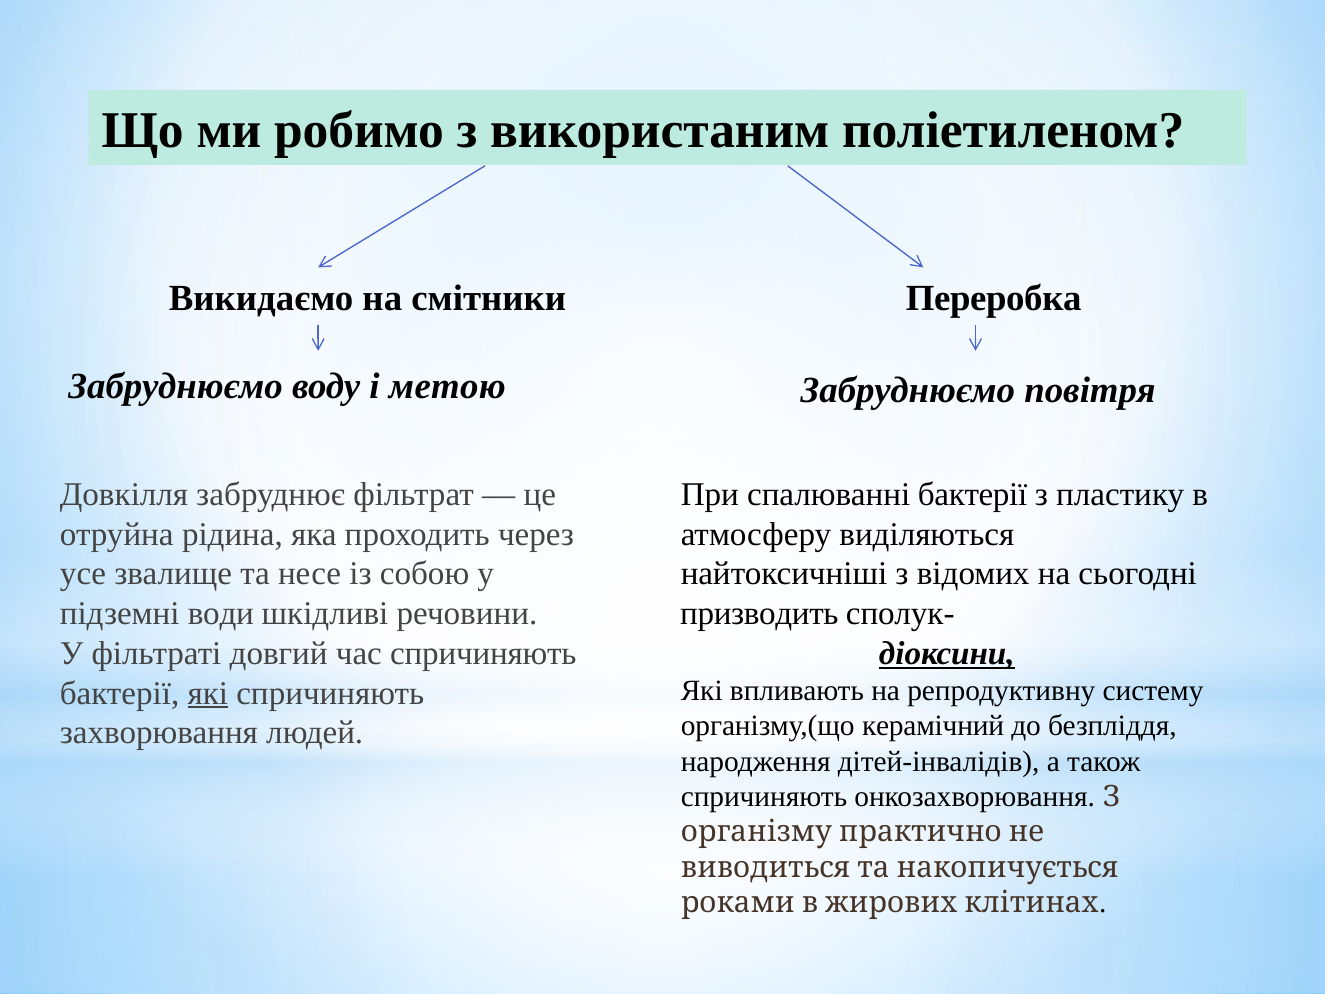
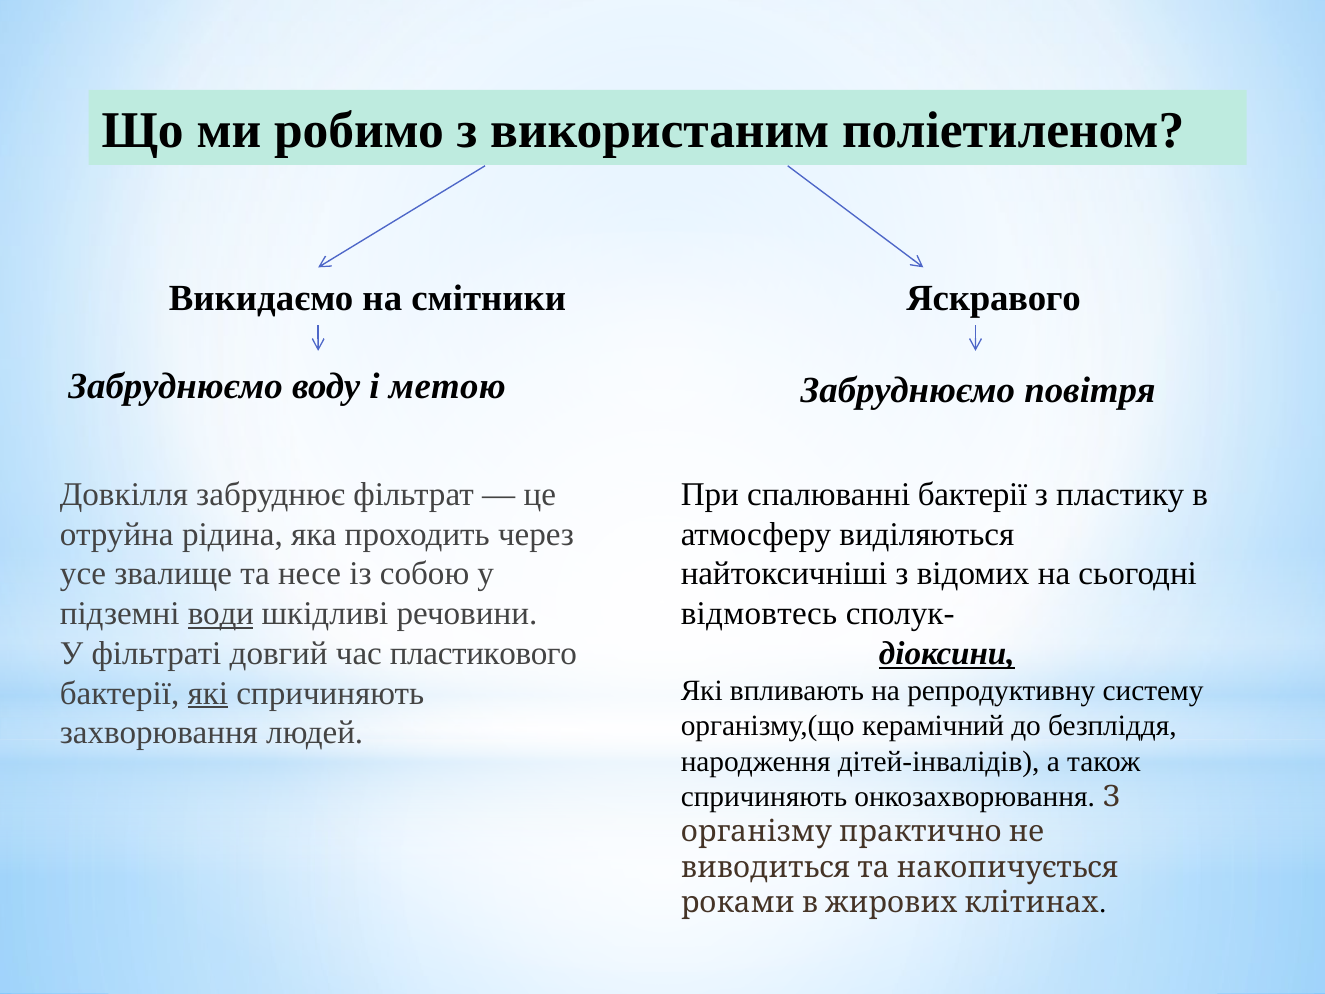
Переробка: Переробка -> Яскравого (994, 299)
води underline: none -> present (221, 613)
призводить: призводить -> відмовтесь (759, 614)
час спричиняють: спричиняють -> пластикового (483, 653)
